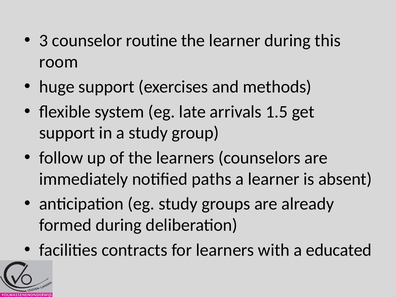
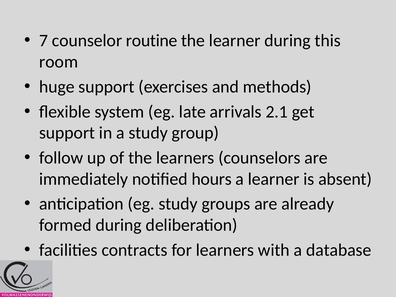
3: 3 -> 7 (44, 41)
1.5: 1.5 -> 2.1 (277, 112)
paths: paths -> hours (212, 179)
educated: educated -> database (339, 250)
